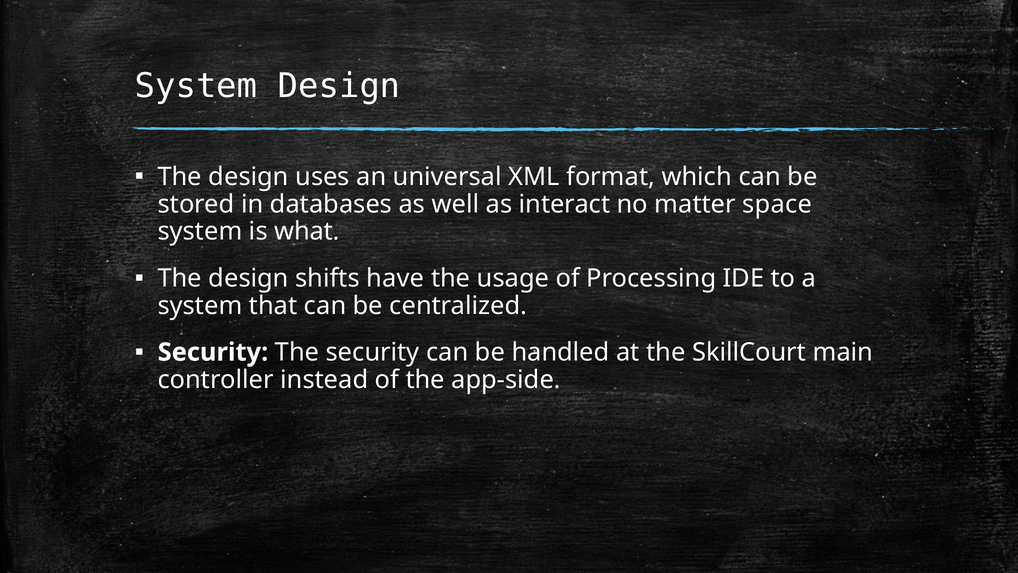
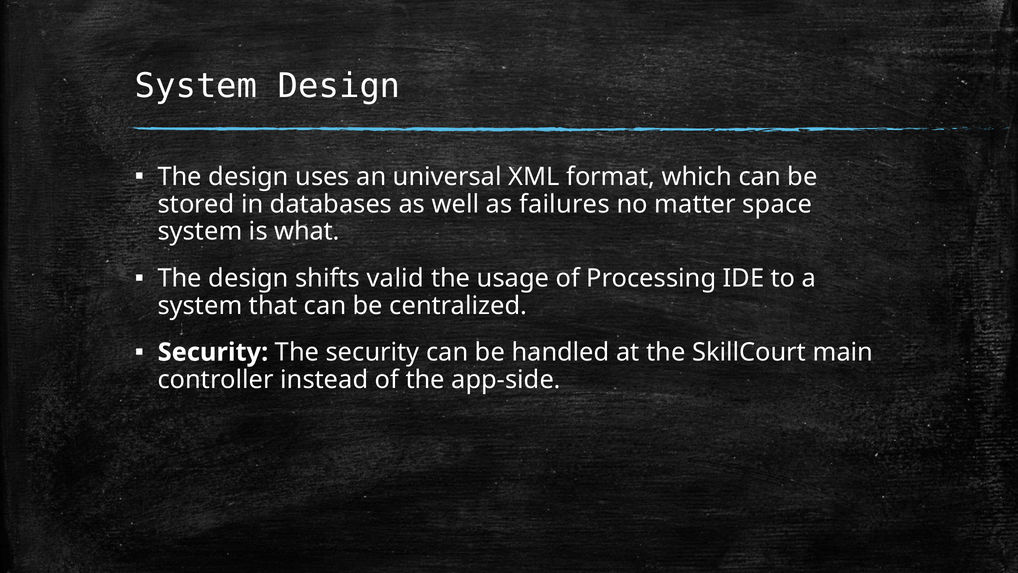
interact: interact -> failures (564, 204)
have: have -> valid (395, 278)
